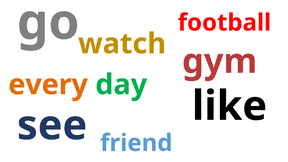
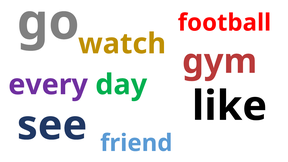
every colour: orange -> purple (48, 85)
